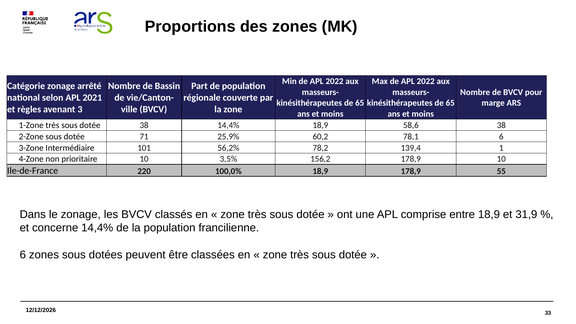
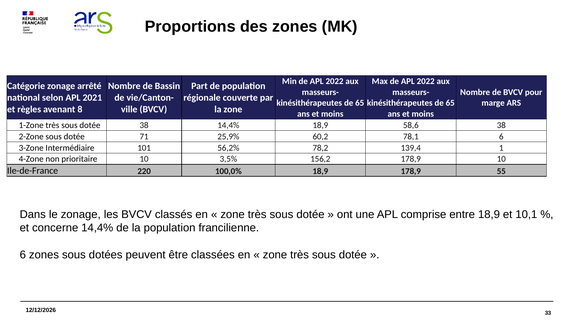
3: 3 -> 8 (80, 109)
31,9: 31,9 -> 10,1 (526, 214)
